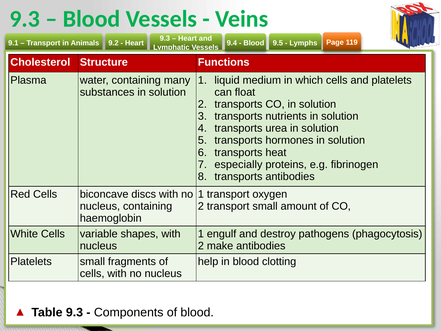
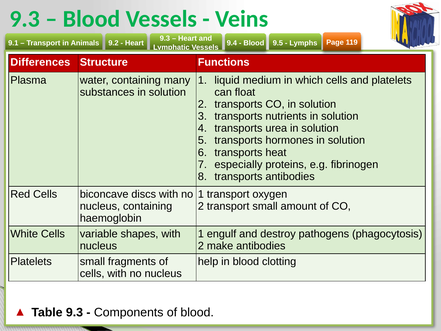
Cholesterol: Cholesterol -> Differences (40, 62)
